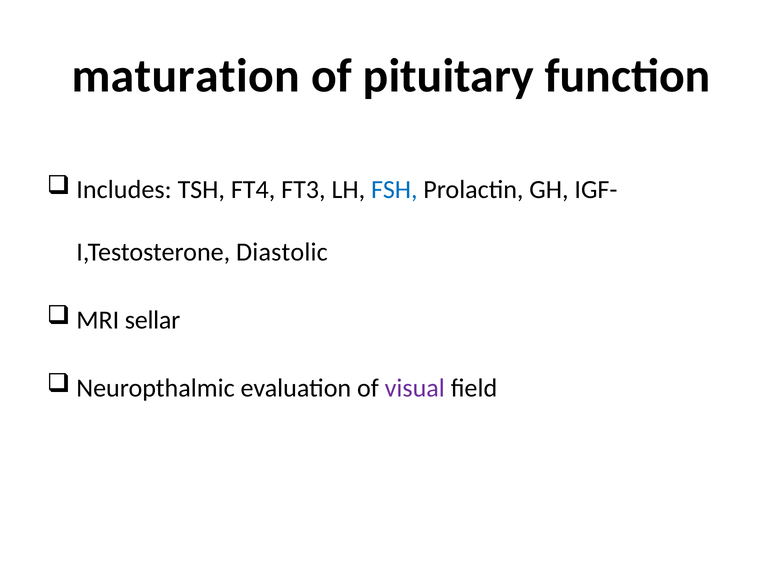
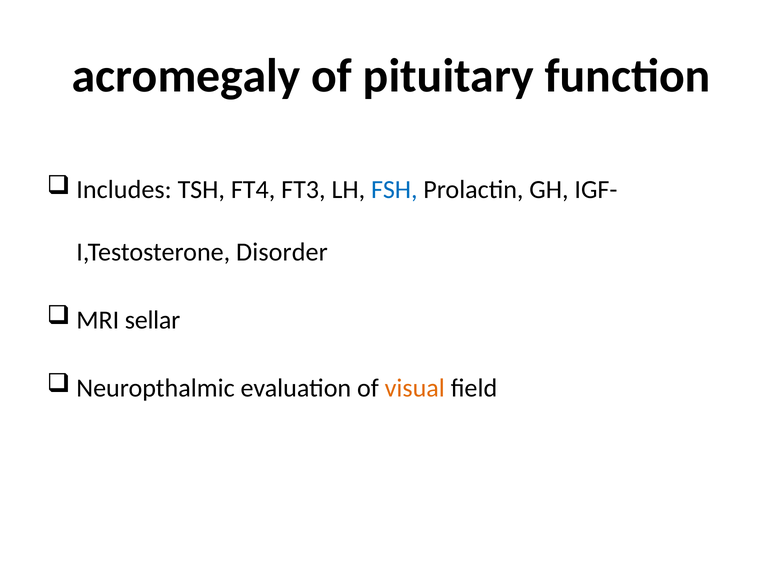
maturation: maturation -> acromegaly (186, 76)
Diastolic: Diastolic -> Disorder (282, 252)
visual colour: purple -> orange (415, 388)
